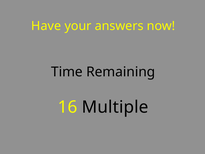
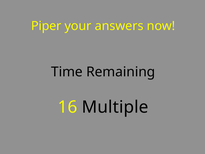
Have: Have -> Piper (46, 26)
